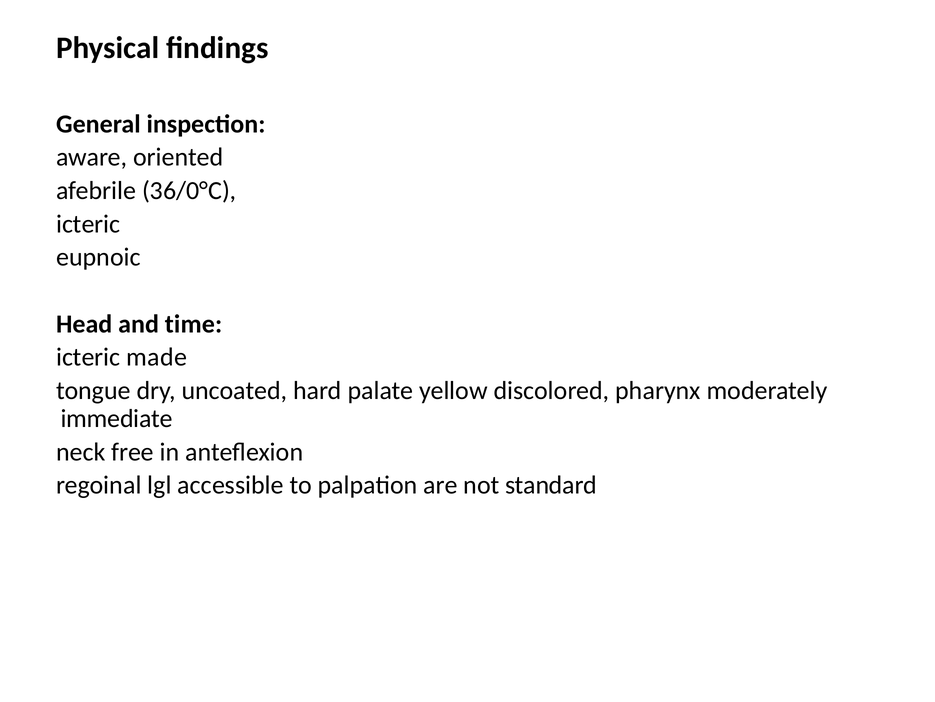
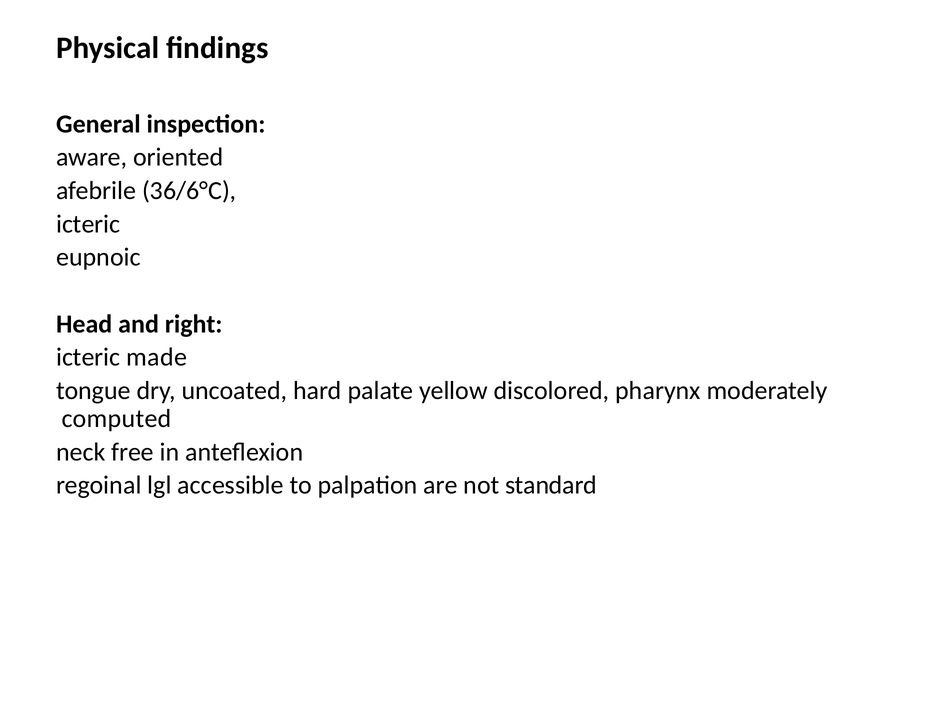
36/0°C: 36/0°C -> 36/6°C (189, 190)
time: time -> right (194, 324)
immediate: immediate -> computed (116, 418)
